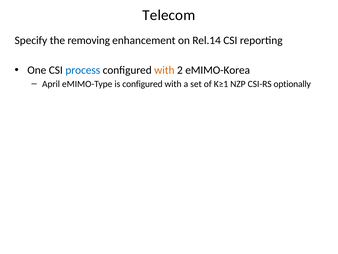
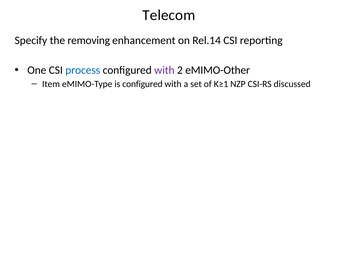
with colour: orange -> purple (164, 70)
eMIMO-Korea: eMIMO-Korea -> eMIMO-Other (218, 70)
April: April -> Item (51, 84)
optionally: optionally -> discussed (292, 84)
